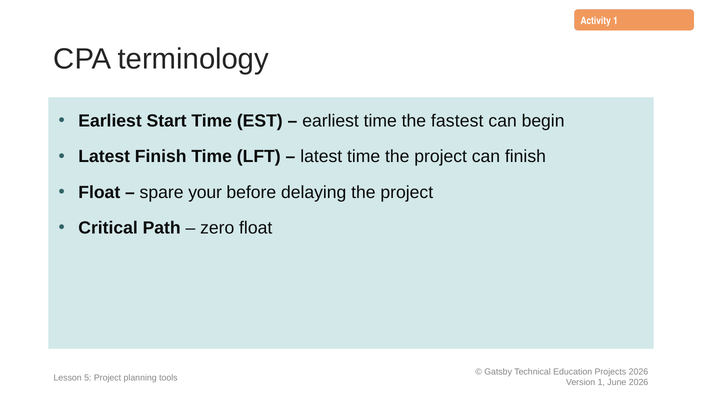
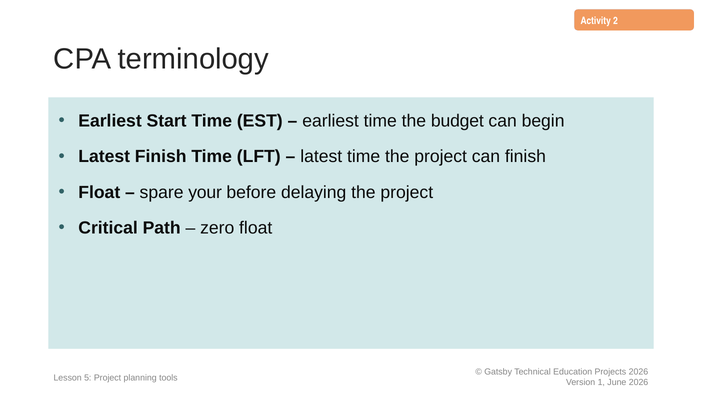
Activity 1: 1 -> 2 (615, 21)
fastest: fastest -> budget (457, 121)
